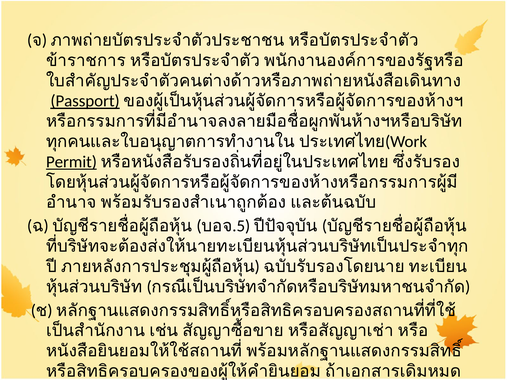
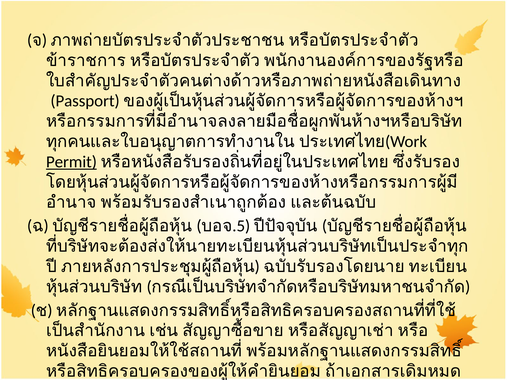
Passport underline: present -> none (85, 101)
